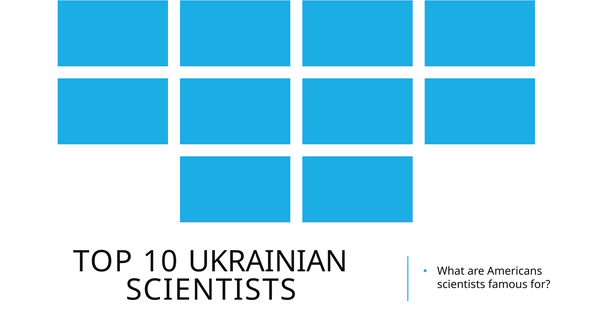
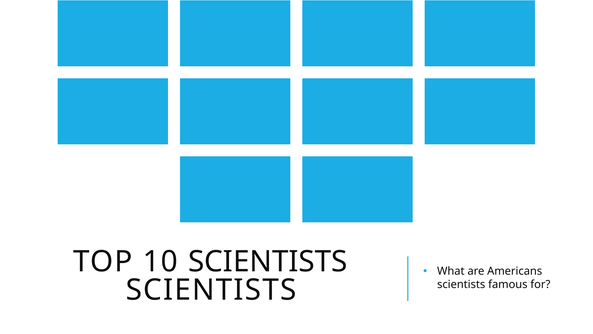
10 UKRAINIAN: UKRAINIAN -> SCIENTISTS (268, 261)
